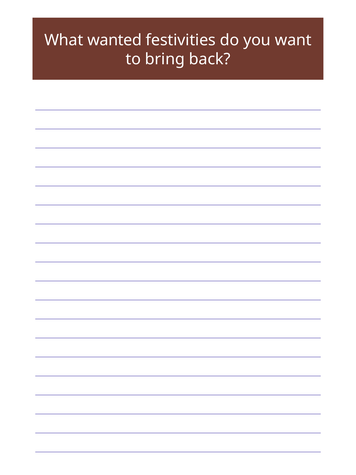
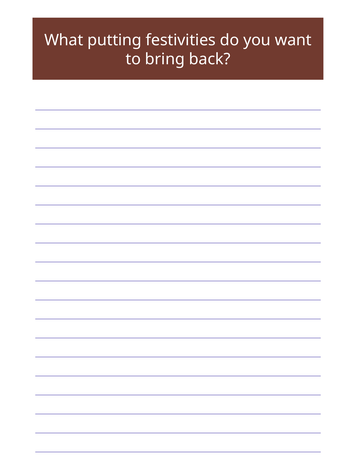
wanted: wanted -> putting (115, 40)
